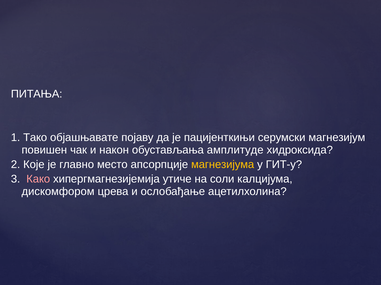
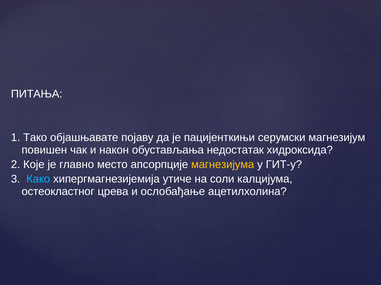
амплитуде: амплитуде -> недостатак (235, 150)
Како colour: pink -> light blue (38, 180)
дискомфором: дискомфором -> остеокластног (58, 192)
